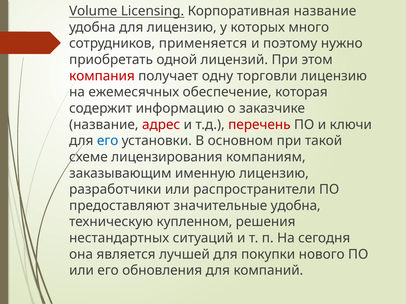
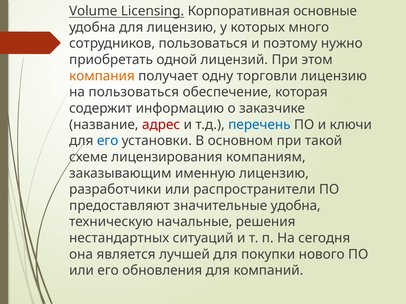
Корпоративная название: название -> основные (325, 11)
сотрудников применяется: применяется -> пользоваться (203, 44)
компания colour: red -> orange (102, 76)
на ежемесячных: ежемесячных -> пользоваться (134, 92)
перечень colour: red -> blue (259, 125)
купленном: купленном -> начальные (194, 222)
